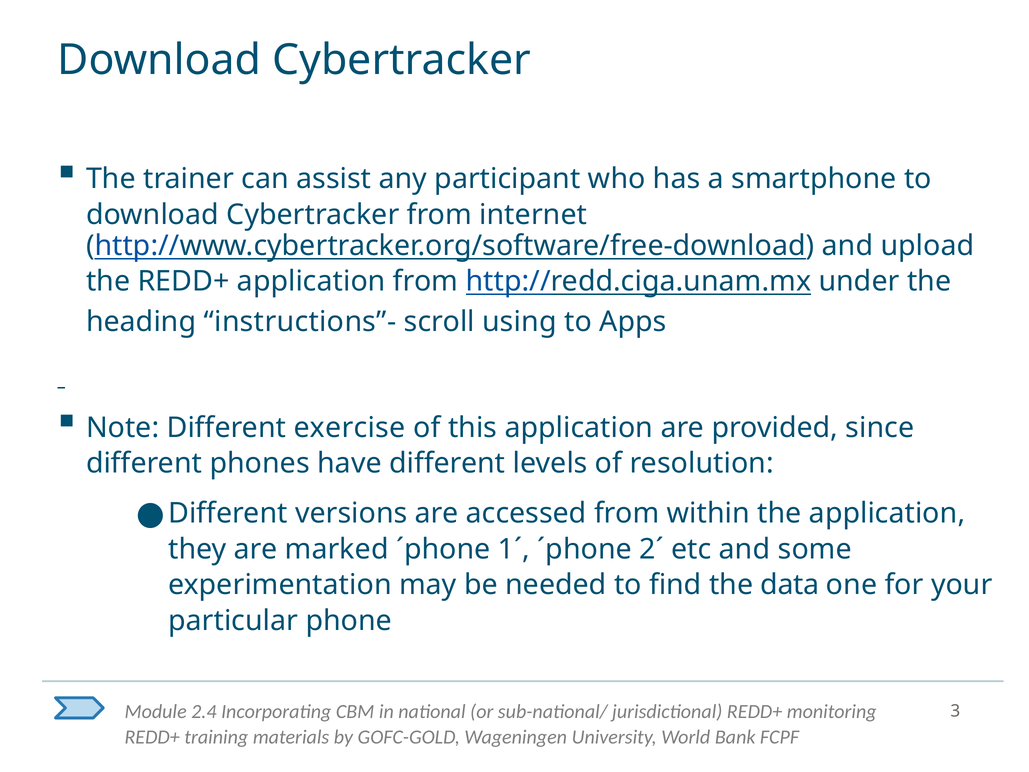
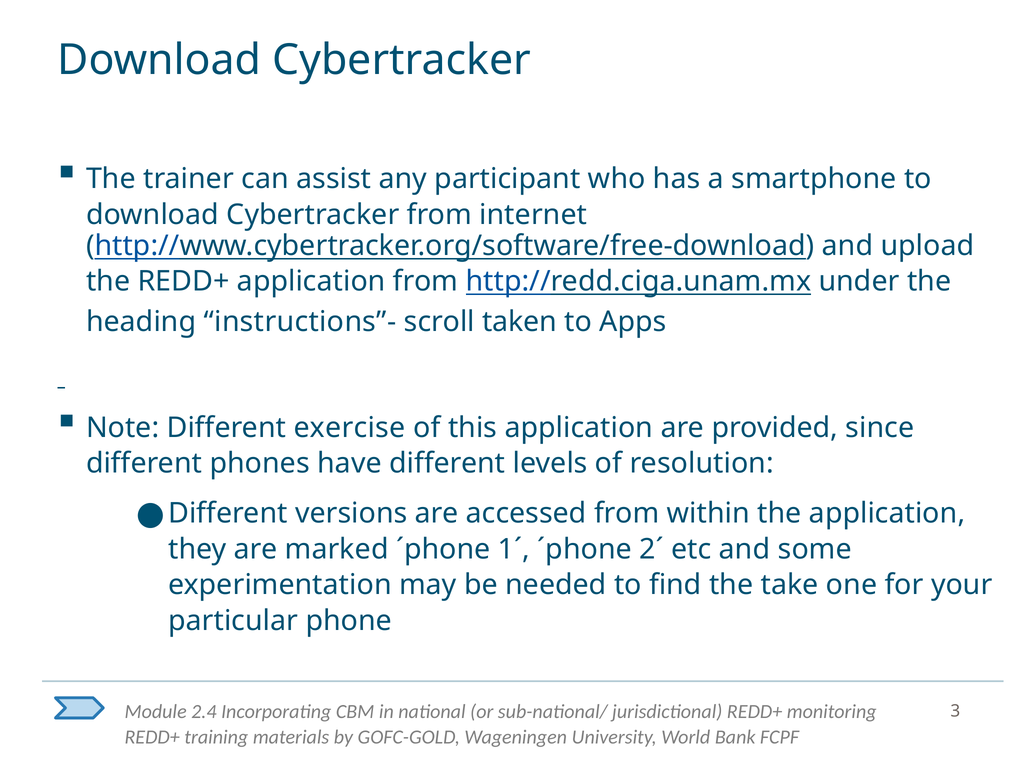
using: using -> taken (520, 322)
data: data -> take (790, 585)
